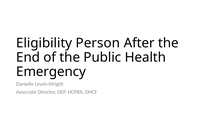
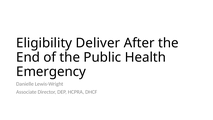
Person: Person -> Deliver (98, 43)
